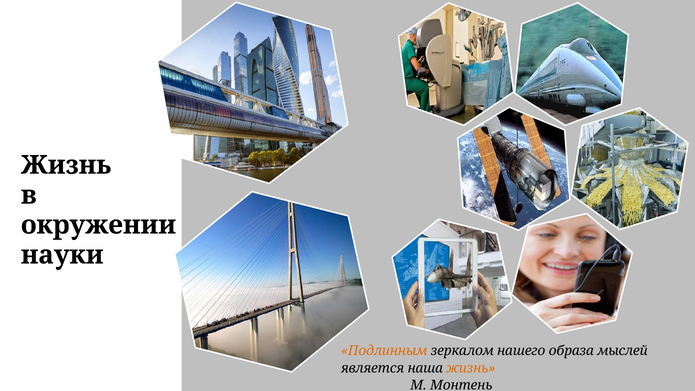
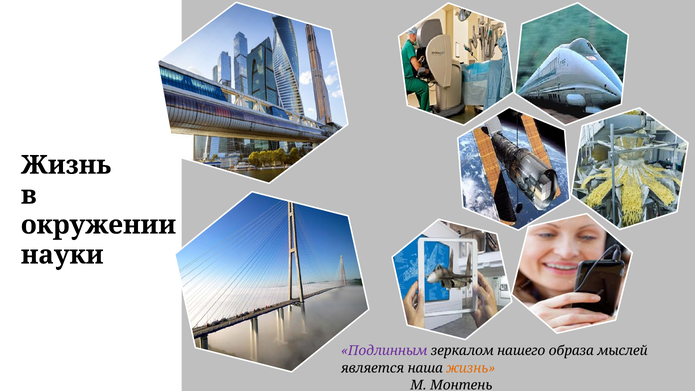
Подлинным colour: orange -> purple (384, 351)
